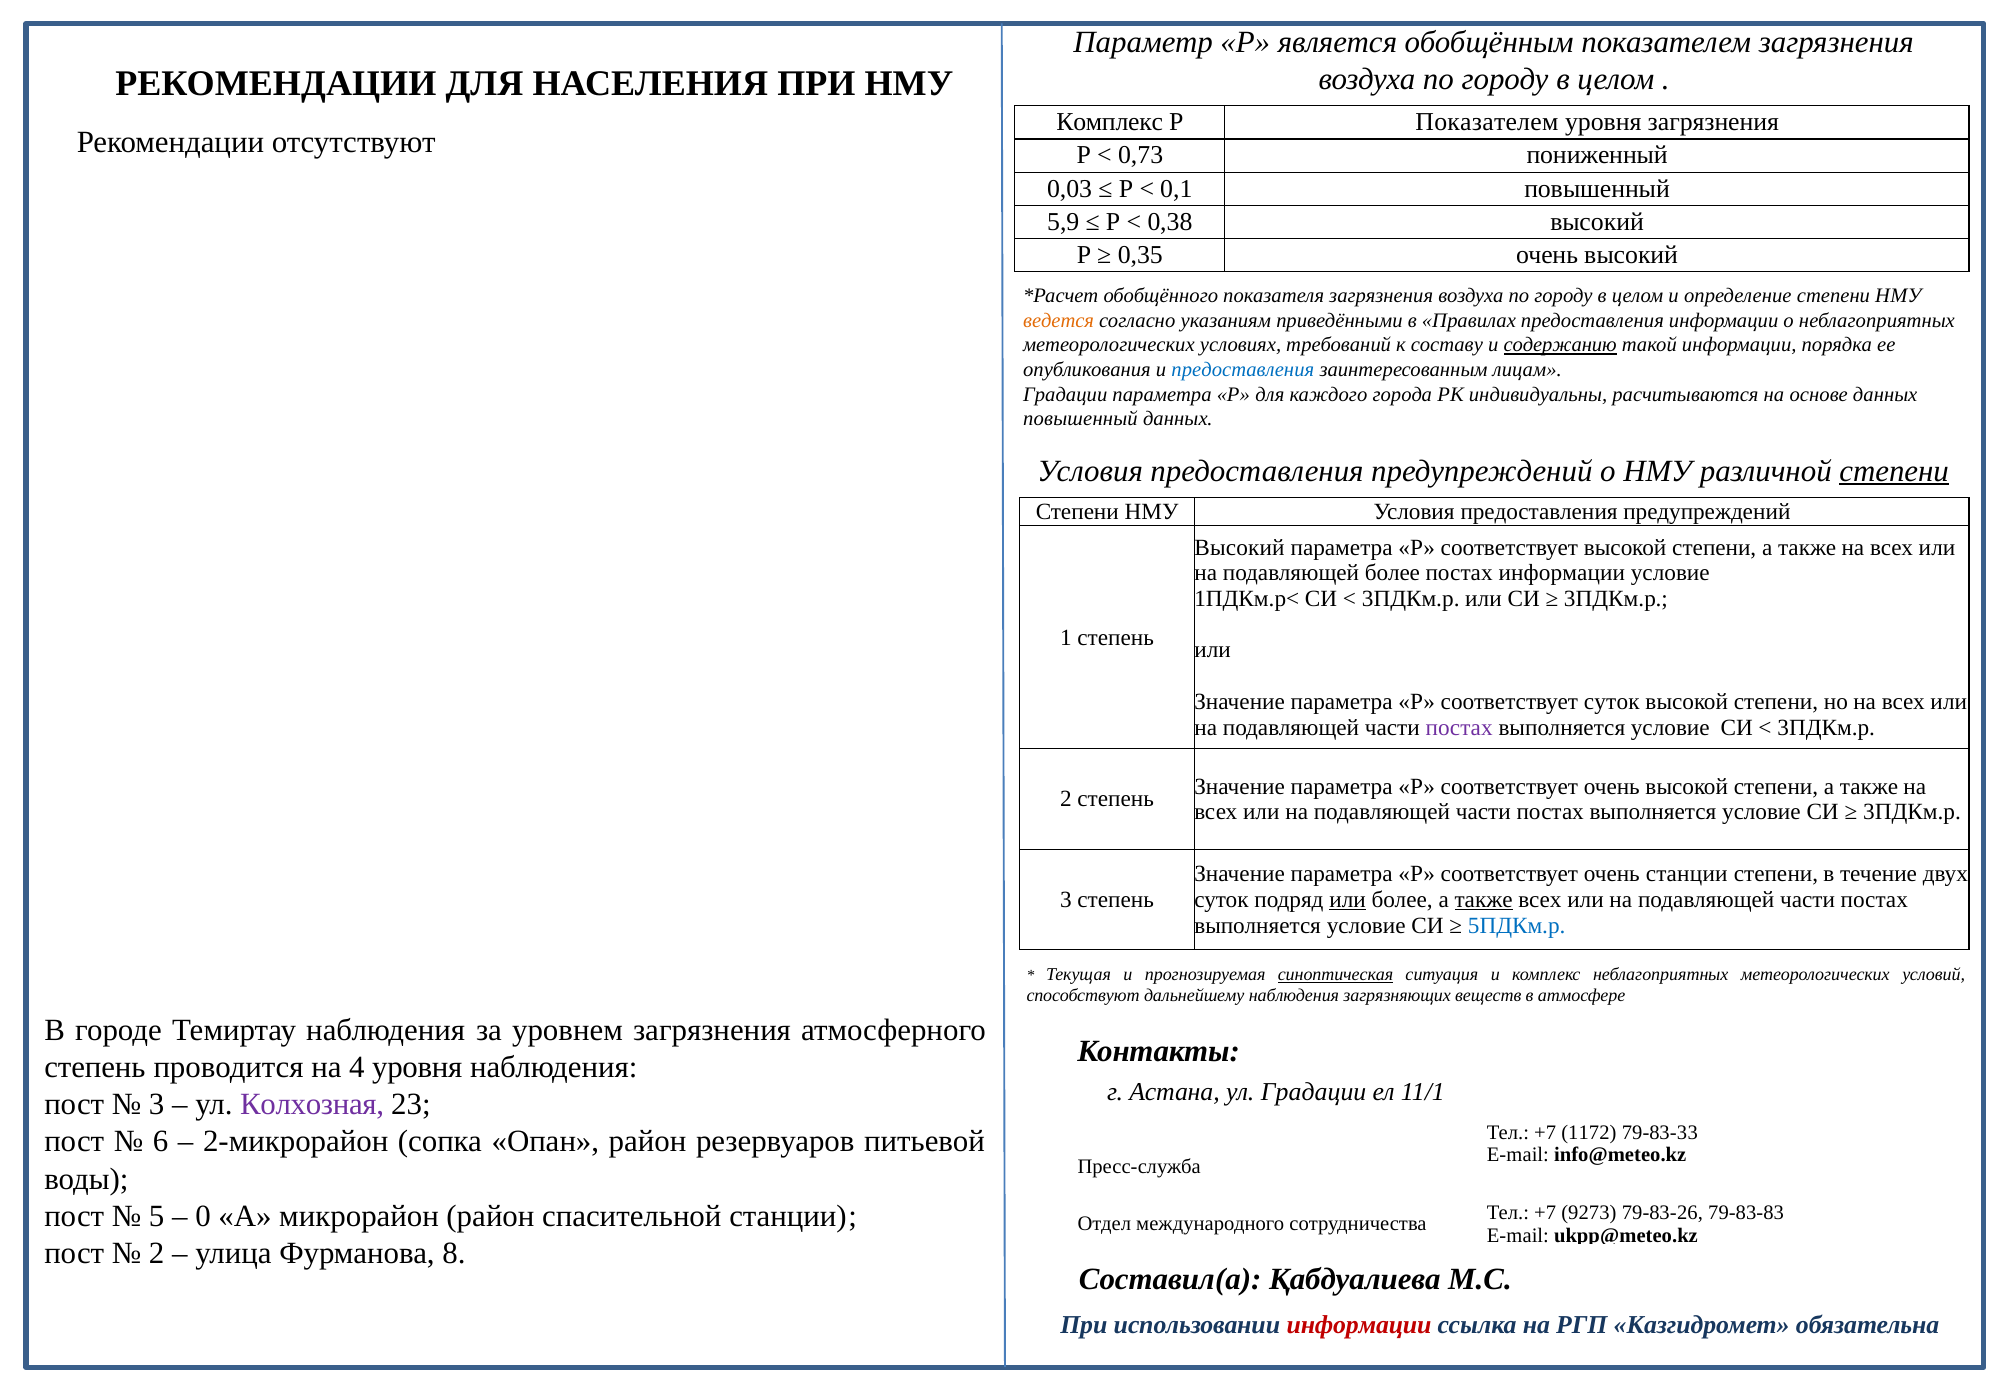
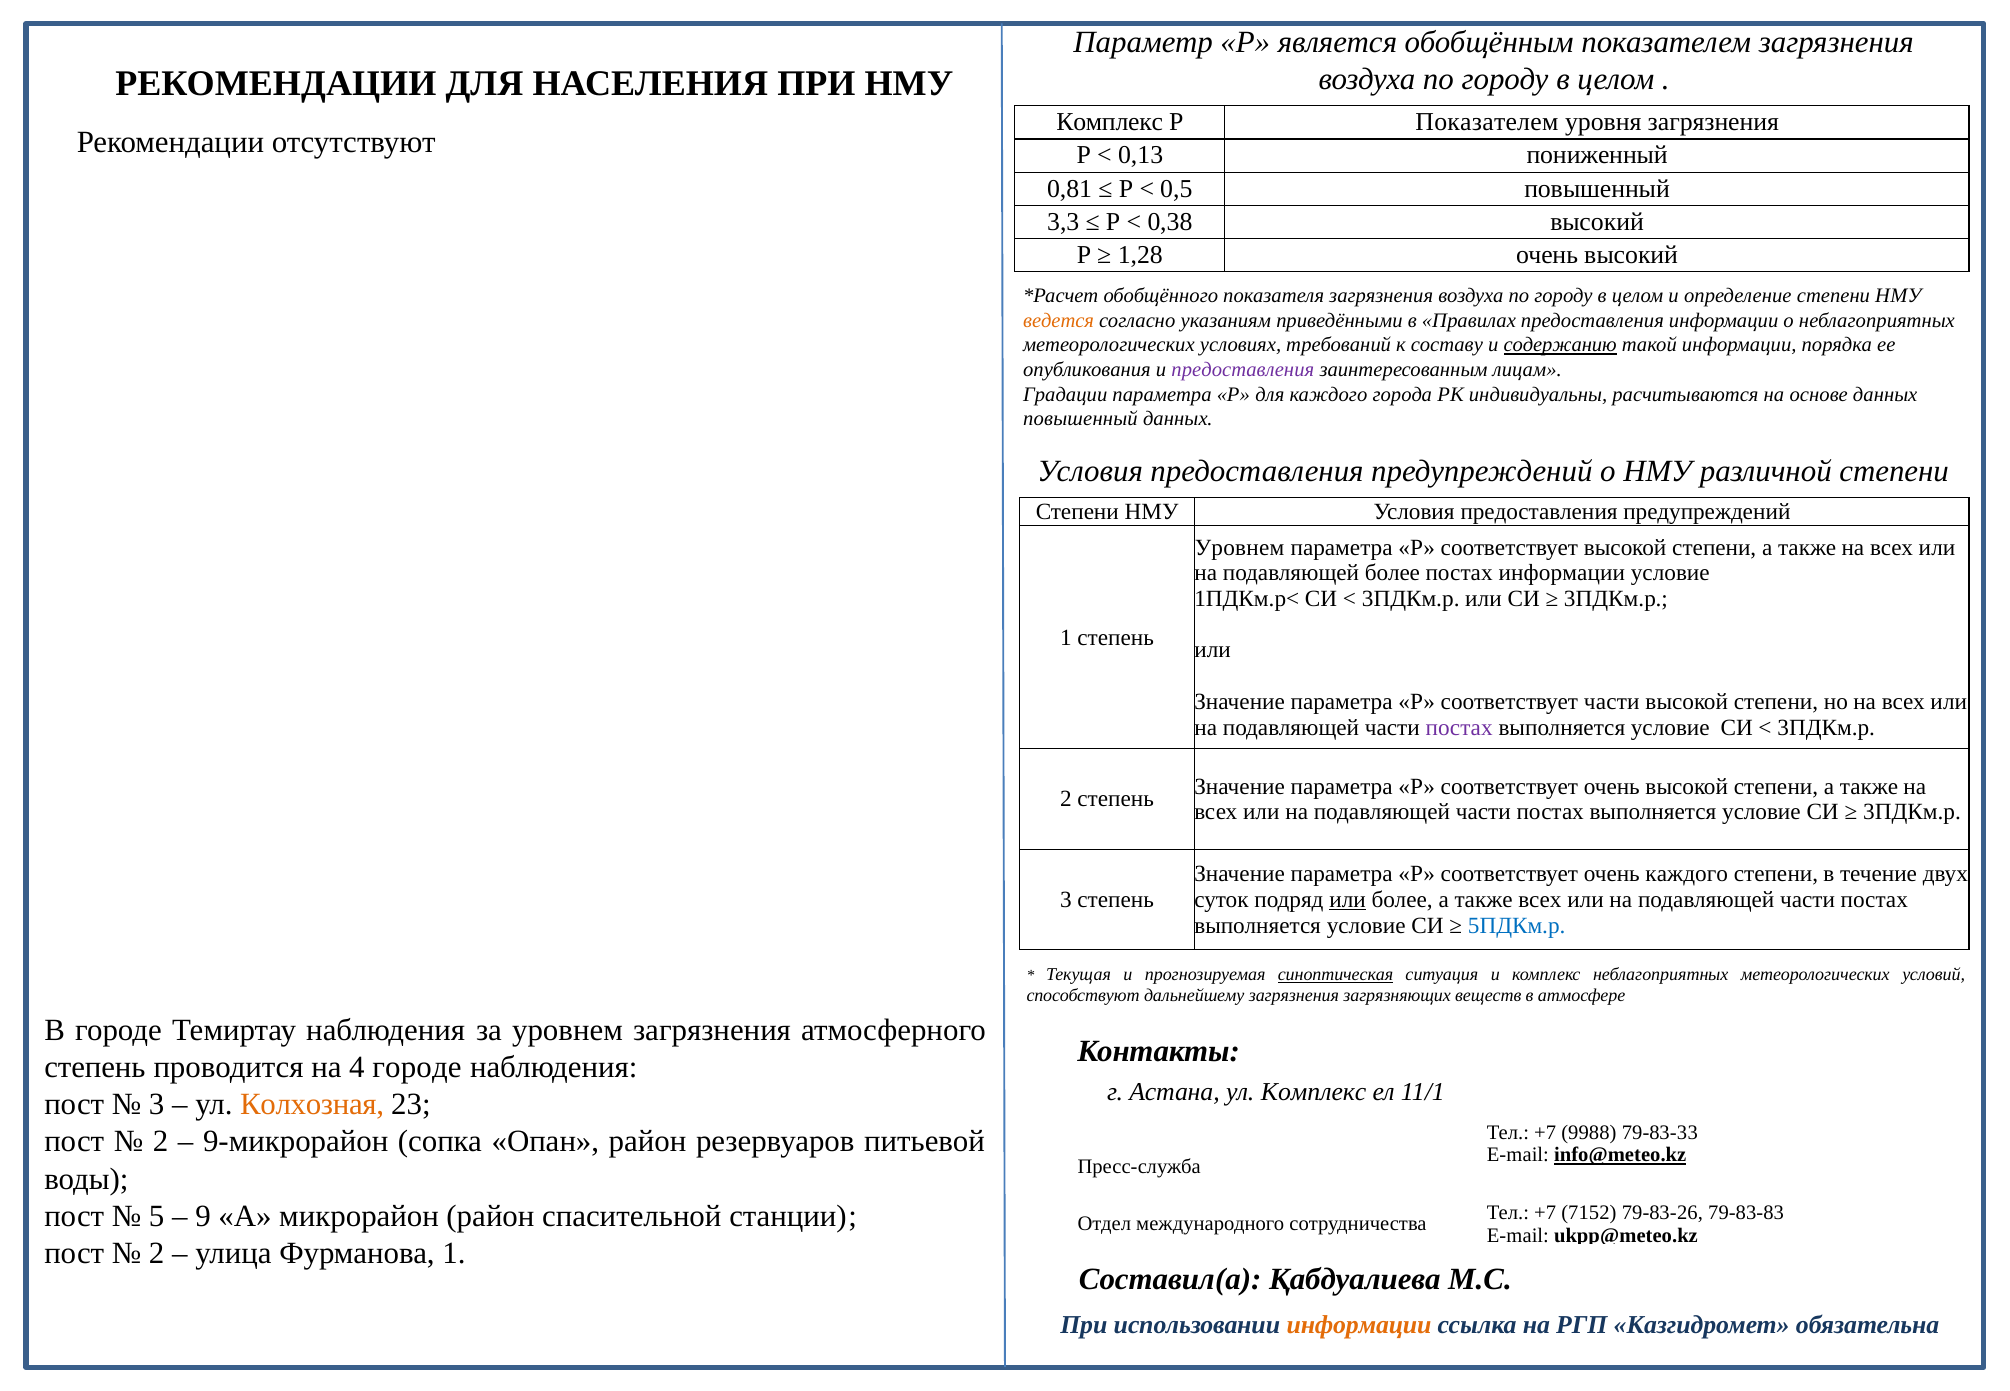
0,73: 0,73 -> 0,13 (1141, 155)
0,03: 0,03 -> 0,81 (1070, 189)
0,1: 0,1 -> 0,5 (1176, 189)
5,9: 5,9 -> 3,3 (1063, 222)
0,35: 0,35 -> 1,28 (1140, 255)
предоставления colour: blue -> purple (1243, 370)
степени underline: present -> none (1894, 471)
Высокий: Высокий -> Уровнем (1240, 548)
соответствует суток: суток -> части (1612, 702)
очень станции: станции -> каждого (1687, 874)
также underline: present -> none (1484, 900)
дальнейшему наблюдения: наблюдения -> загрязнения (1294, 996)
4 уровня: уровня -> городе (417, 1068)
ул Градации: Градации -> Комплекс (1314, 1092)
Колхозная colour: purple -> orange (312, 1105)
1172: 1172 -> 9988 (1589, 1133)
6: 6 -> 2 (161, 1142)
2-микрорайон: 2-микрорайон -> 9-микрорайон (296, 1142)
info@meteo.kz underline: none -> present (1620, 1156)
0: 0 -> 9 (203, 1216)
9273: 9273 -> 7152 (1589, 1213)
Фурманова 8: 8 -> 1 (454, 1253)
информации colour: red -> orange (1359, 1325)
